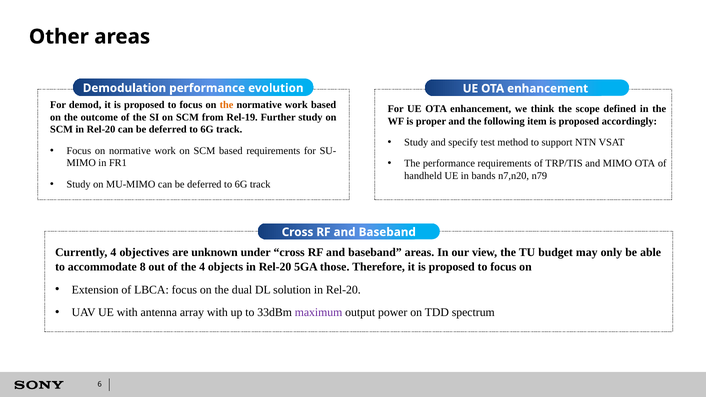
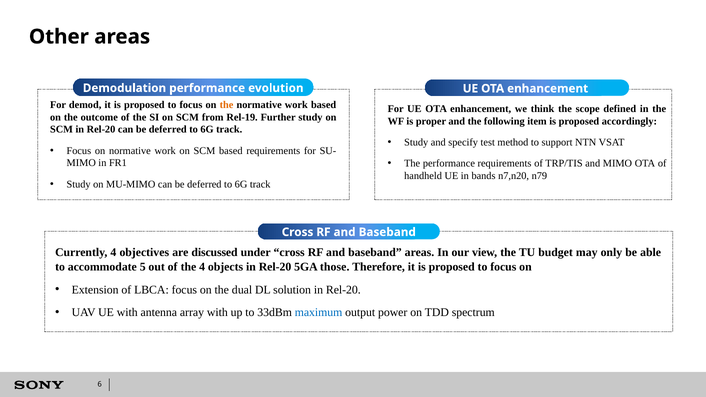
unknown: unknown -> discussed (215, 253)
8: 8 -> 5 (143, 267)
maximum colour: purple -> blue (319, 313)
